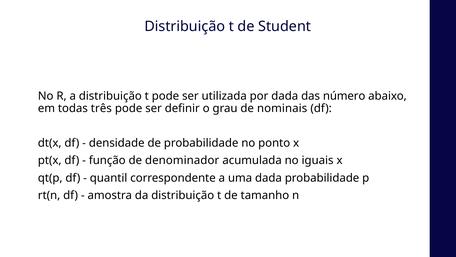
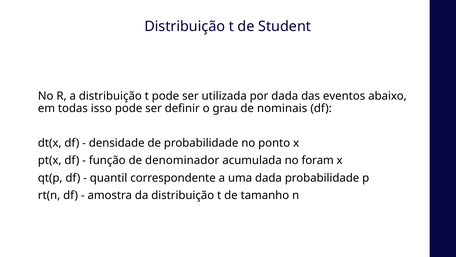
número: número -> eventos (344, 96)
três: três -> isso (101, 108)
iguais: iguais -> foram (318, 160)
